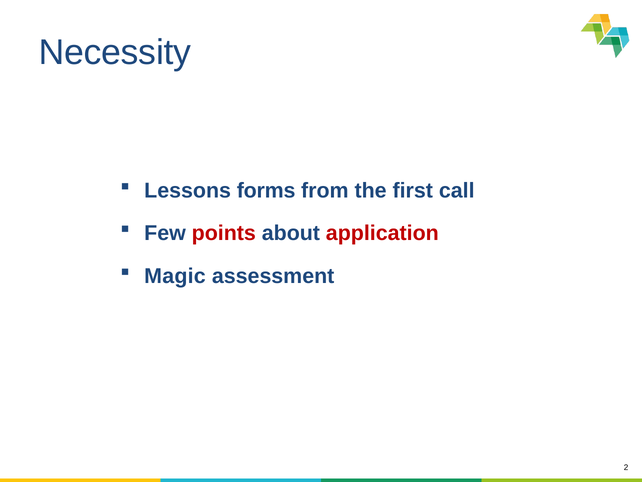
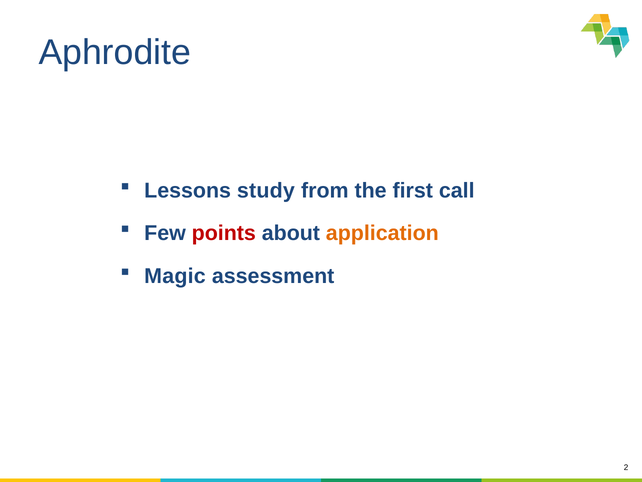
Necessity: Necessity -> Aphrodite (115, 53)
forms: forms -> study (266, 190)
application colour: red -> orange (382, 233)
